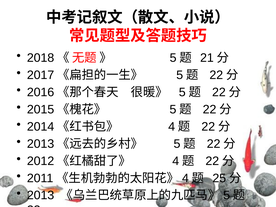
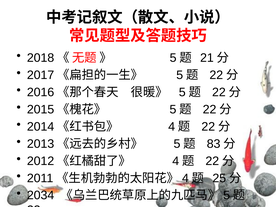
22: 22 -> 83 (214, 144)
2013: 2013 -> 2034 (41, 195)
